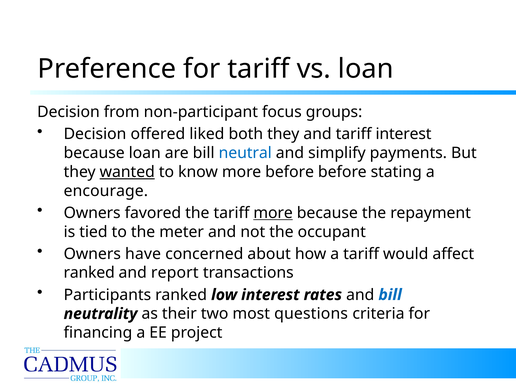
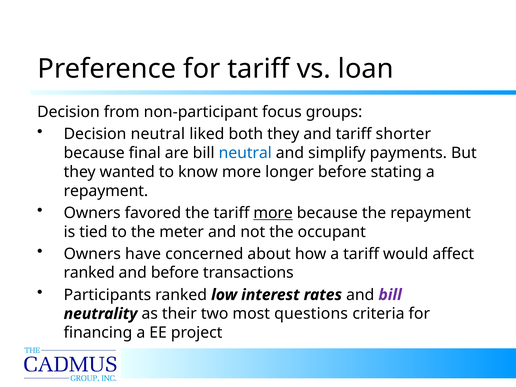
Decision offered: offered -> neutral (158, 134)
tariff interest: interest -> shorter (403, 134)
because loan: loan -> final (145, 153)
wanted underline: present -> none (127, 172)
more before: before -> longer (290, 172)
encourage: encourage -> repayment (106, 191)
and report: report -> before (175, 273)
bill colour: blue -> purple (390, 295)
